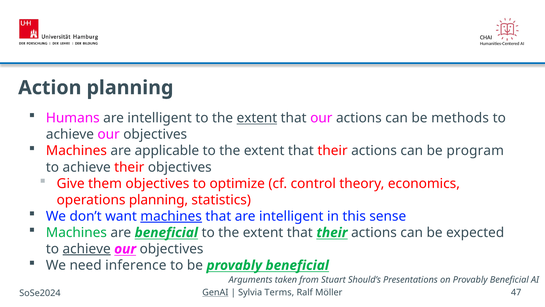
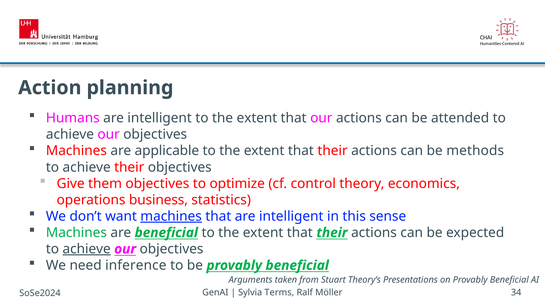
extent underline: present -> none (257, 118)
methods: methods -> attended (460, 118)
program: program -> methods (475, 151)
operations planning: planning -> business (158, 200)
Should’s: Should’s -> Theory’s (364, 280)
GenAI underline: present -> none (215, 292)
47: 47 -> 34 (516, 292)
